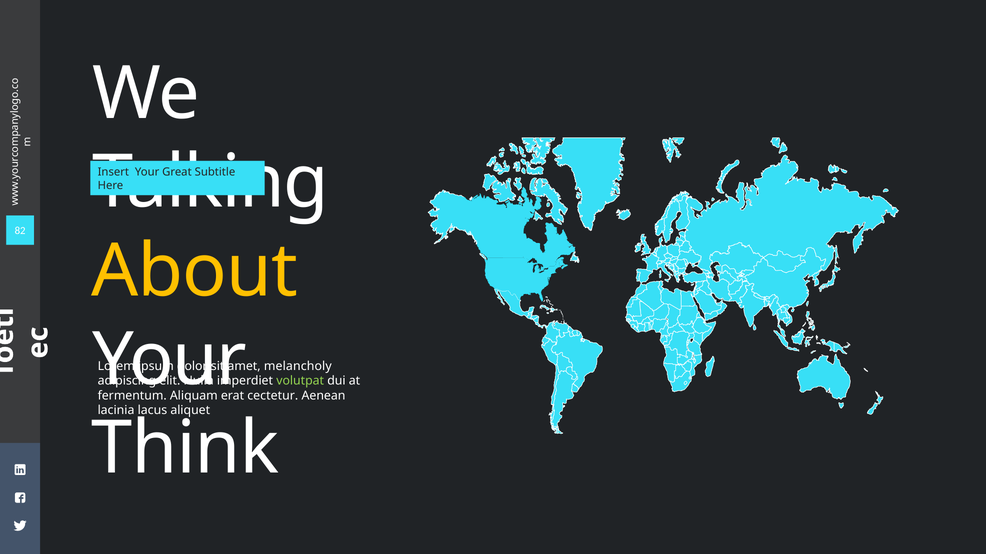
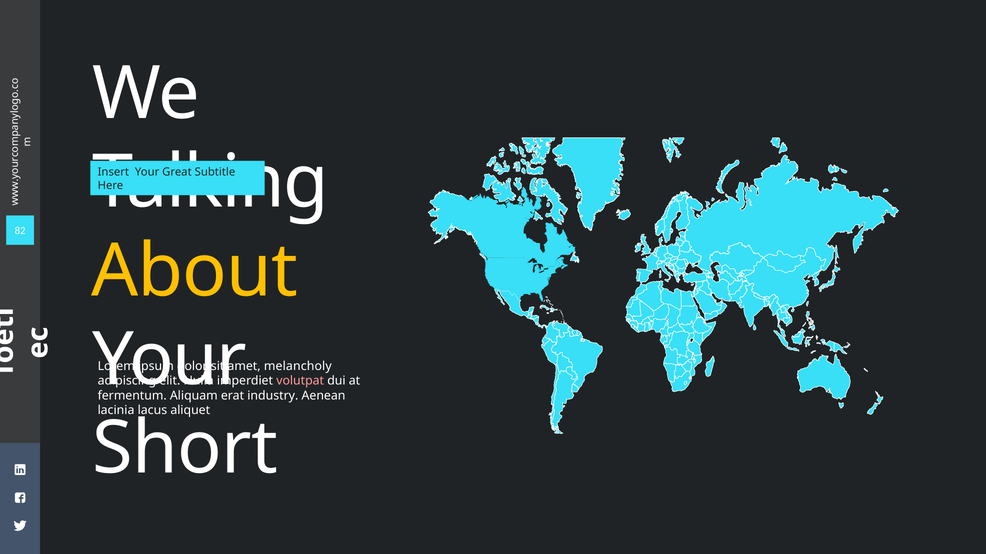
volutpat colour: light green -> pink (300, 381)
cectetur: cectetur -> industry (273, 396)
Think: Think -> Short (185, 449)
